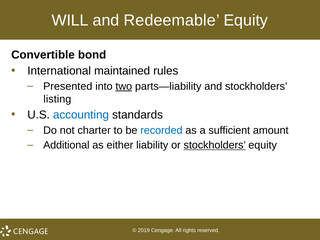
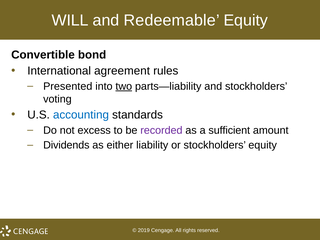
maintained: maintained -> agreement (122, 71)
listing: listing -> voting (57, 99)
charter: charter -> excess (94, 130)
recorded colour: blue -> purple (161, 130)
Additional: Additional -> Dividends (66, 145)
stockholders underline: present -> none (215, 145)
